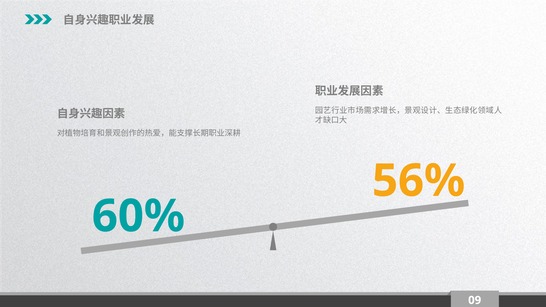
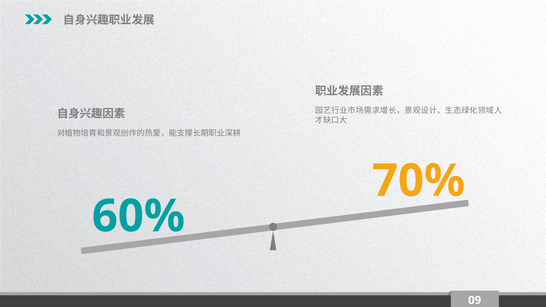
56%: 56% -> 70% (419, 181)
